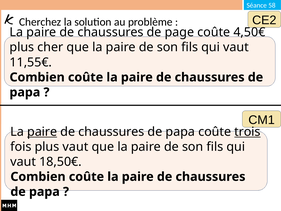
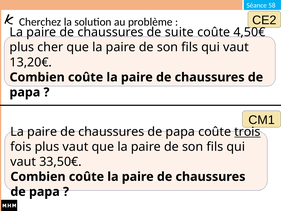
page: page -> suite (179, 32)
11,55€: 11,55€ -> 13,20€ (31, 62)
paire underline: present -> none (42, 132)
18,50€: 18,50€ -> 33,50€ (60, 162)
